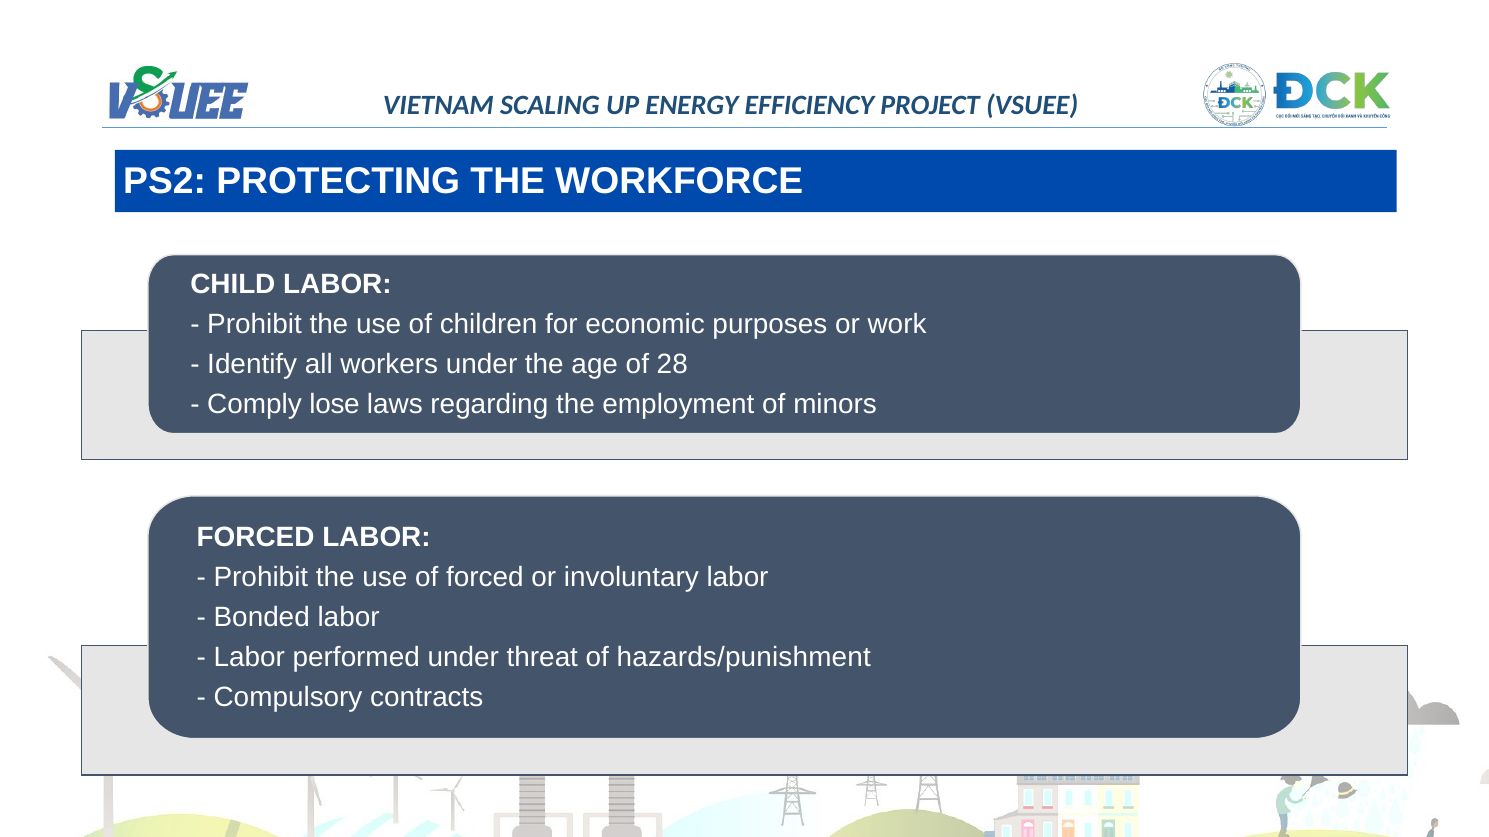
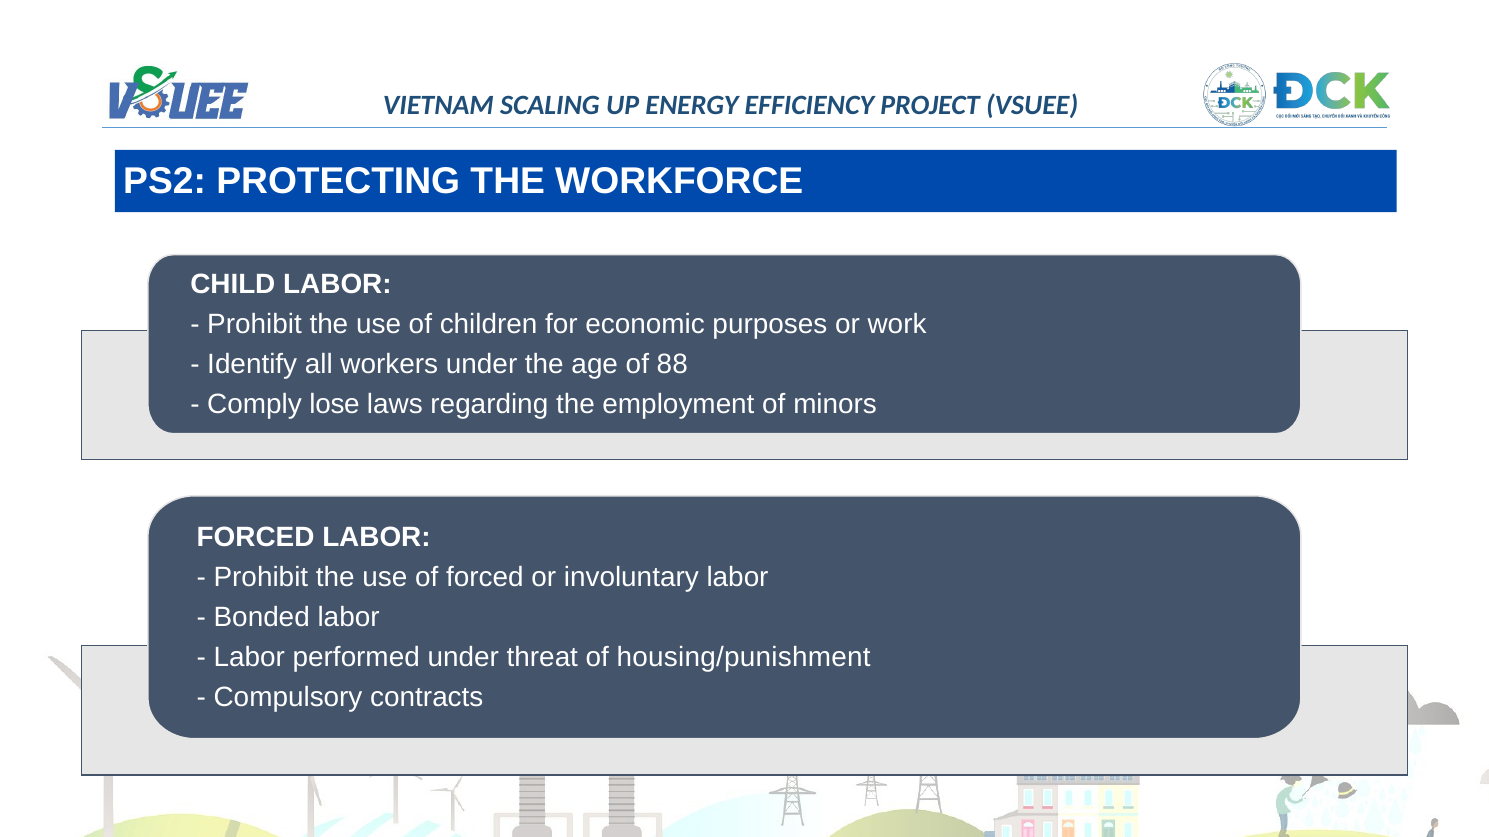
28: 28 -> 88 (672, 364)
hazards/punishment: hazards/punishment -> housing/punishment (744, 657)
